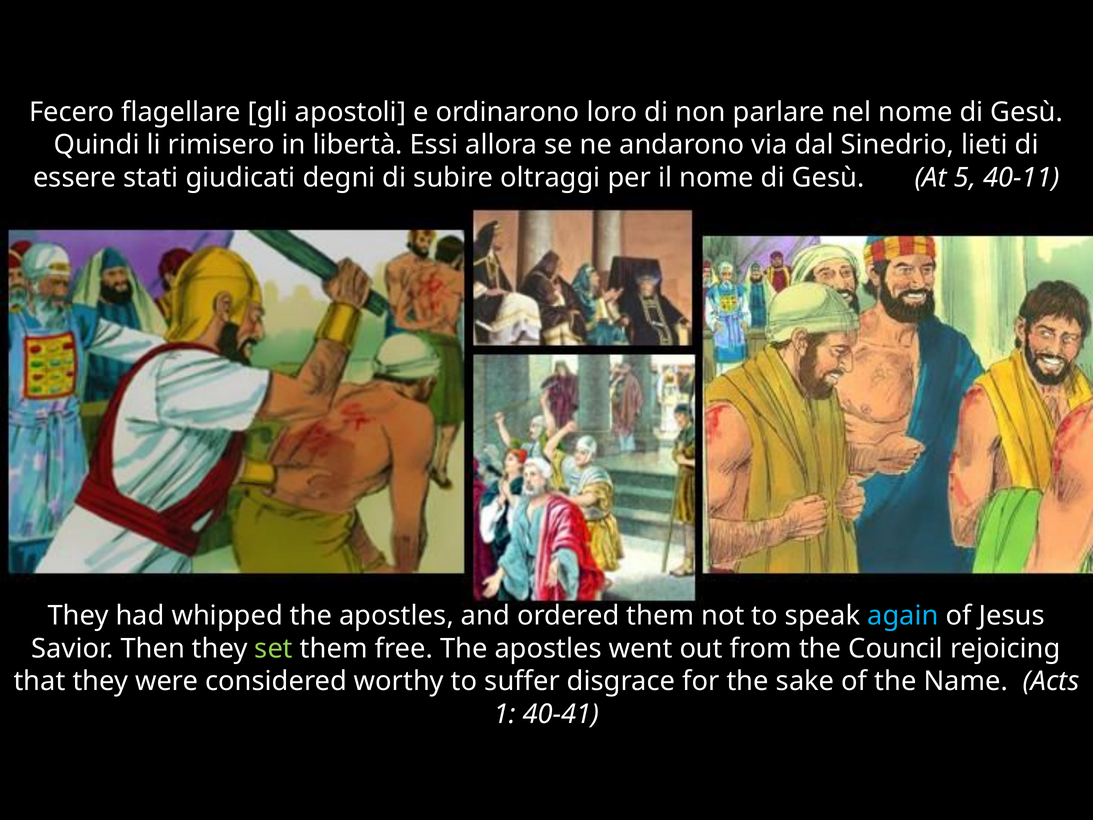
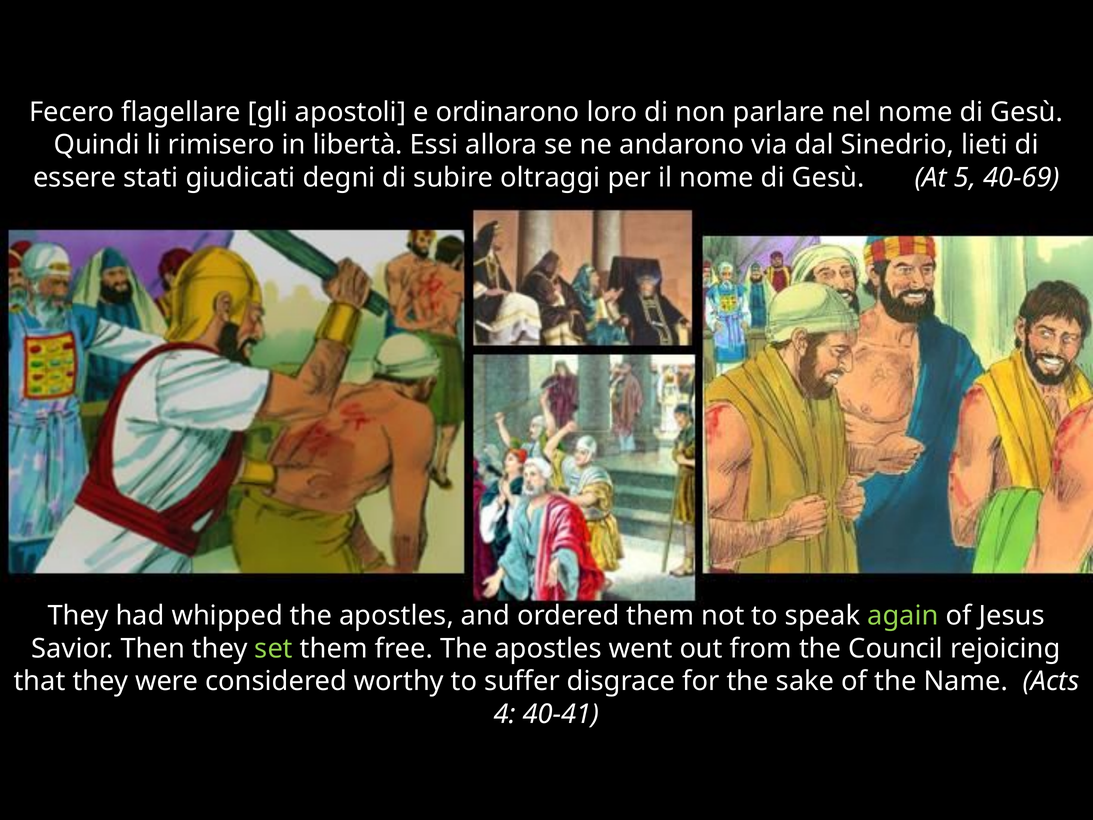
40-11: 40-11 -> 40-69 (1021, 178)
again colour: light blue -> light green (903, 616)
1: 1 -> 4 (505, 714)
